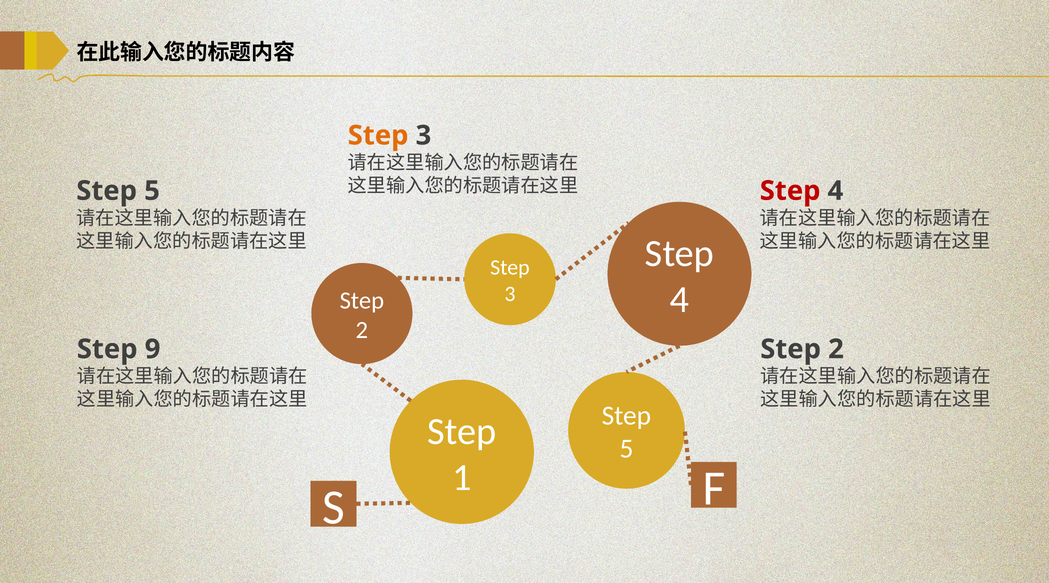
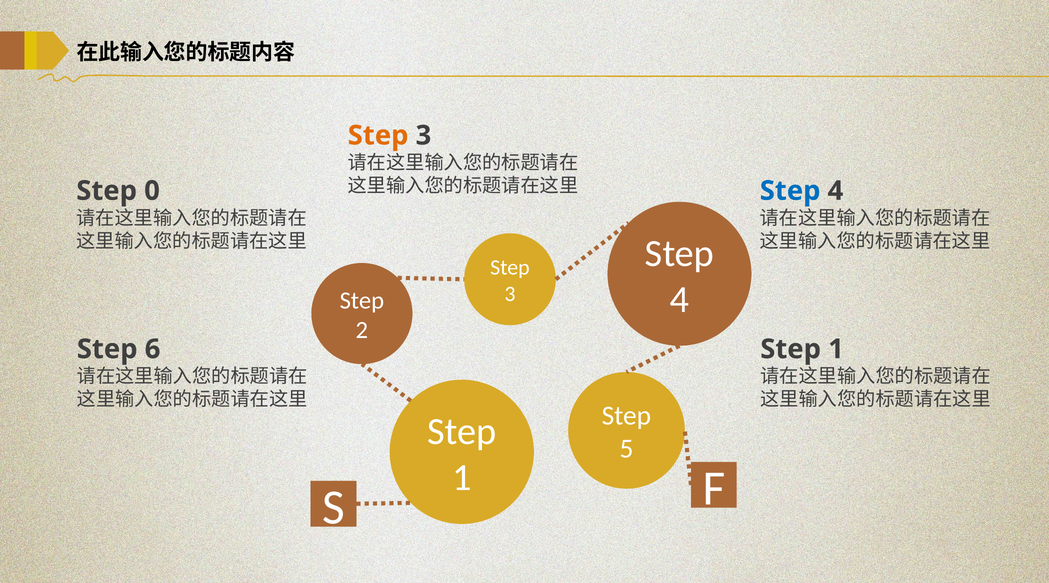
5: 5 -> 0 (152, 191)
Step colour: red -> blue (790, 191)
9: 9 -> 6 (153, 349)
2: 2 -> 1 (836, 349)
